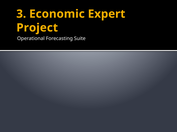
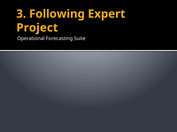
Economic: Economic -> Following (57, 14)
